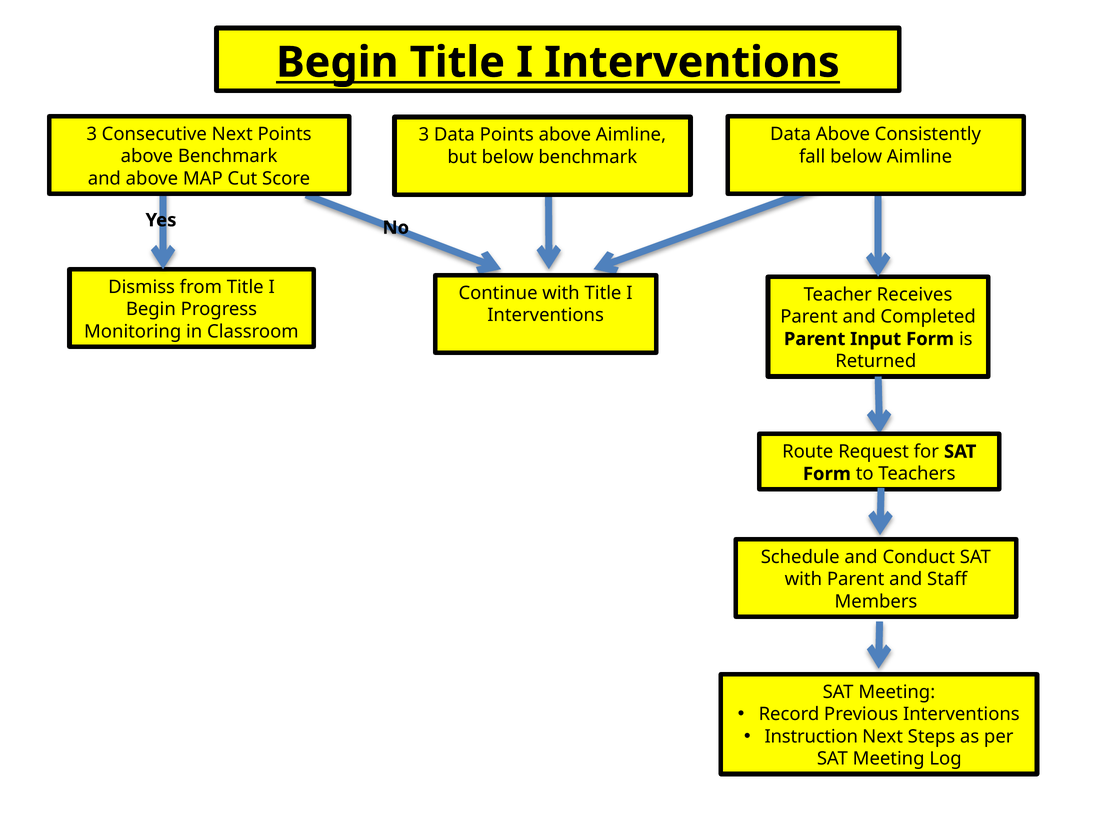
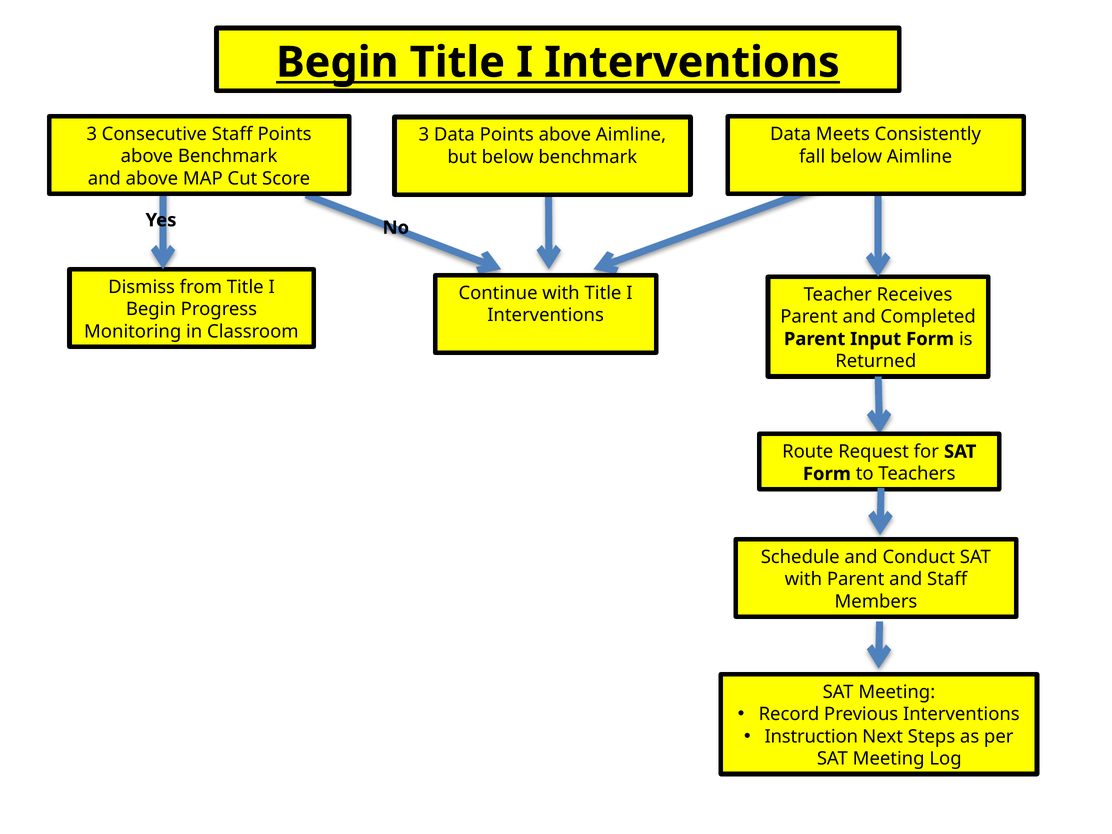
Consecutive Next: Next -> Staff (232, 134)
Data Above: Above -> Meets (843, 134)
